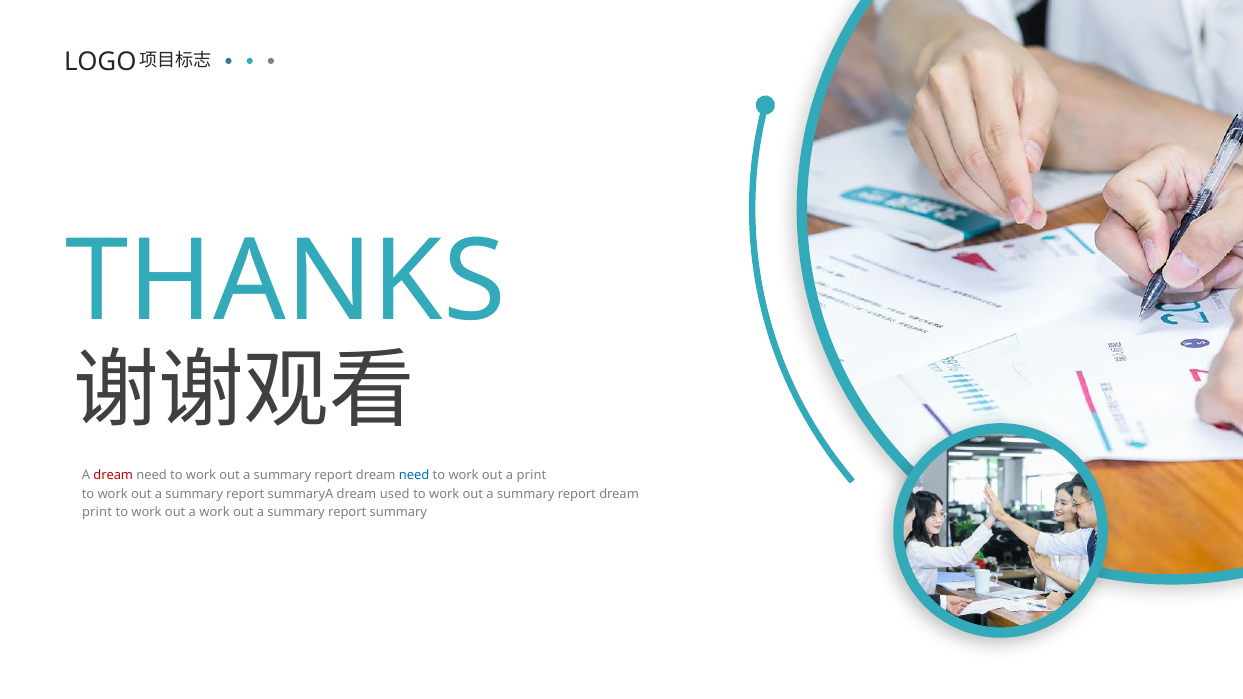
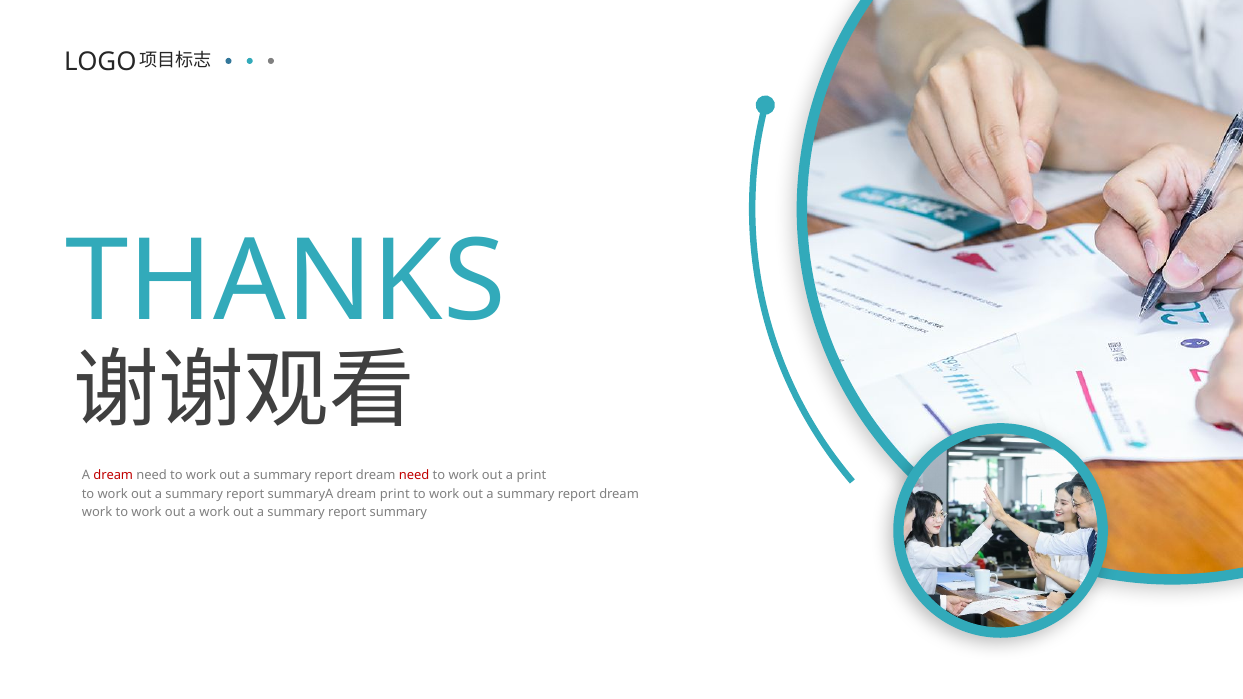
need colour: blue -> red (414, 475)
dream used: used -> print (395, 494)
print: print -> work (97, 513)
